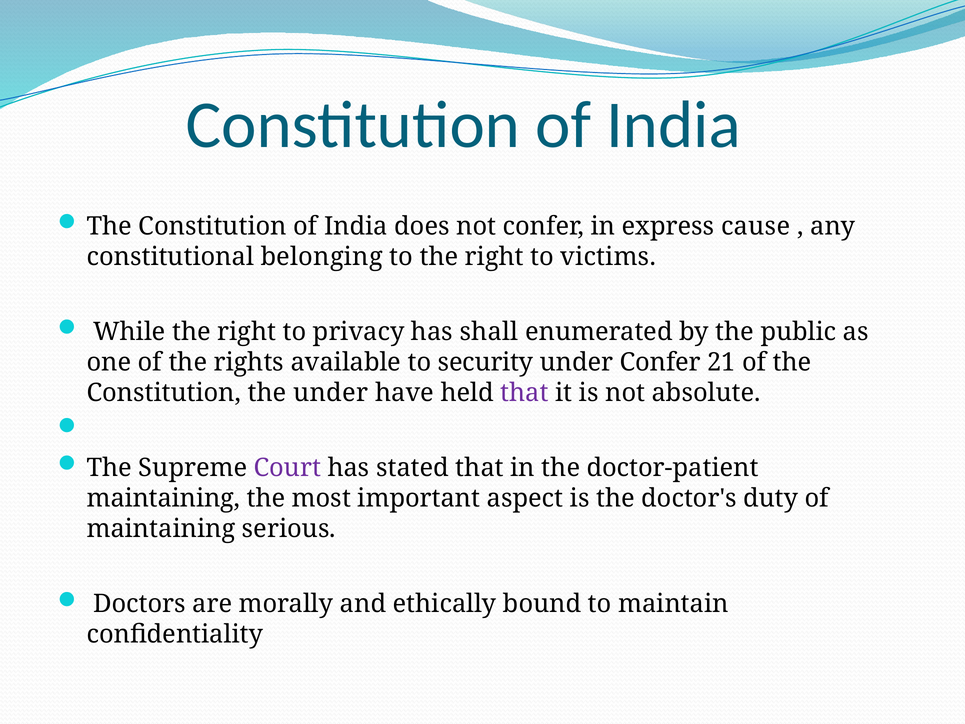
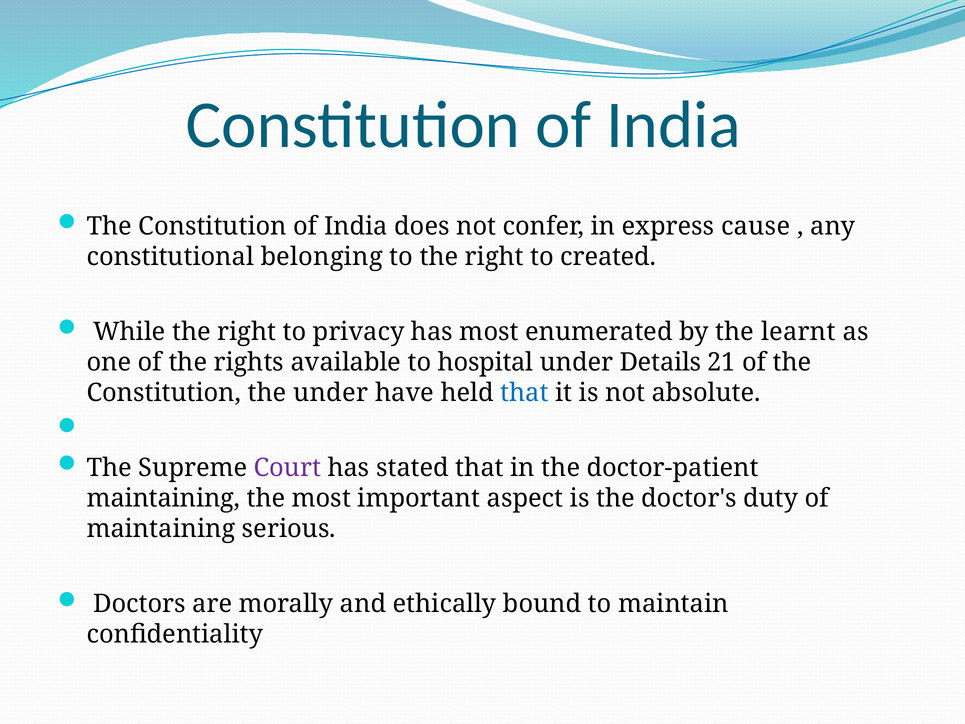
victims: victims -> created (608, 257)
has shall: shall -> most (489, 332)
public: public -> learnt (798, 332)
security: security -> hospital (486, 362)
under Confer: Confer -> Details (660, 362)
that colour: purple -> blue (525, 393)
